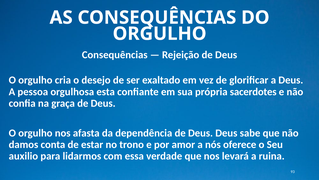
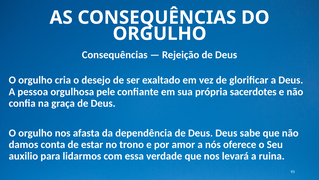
esta: esta -> pele (106, 91)
